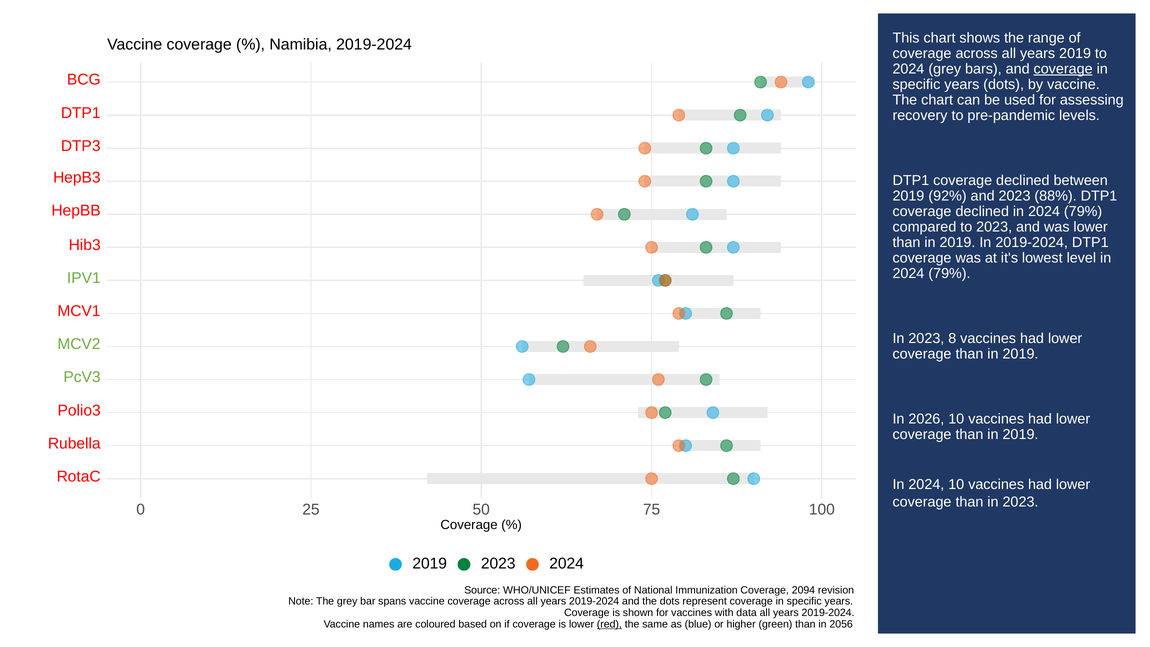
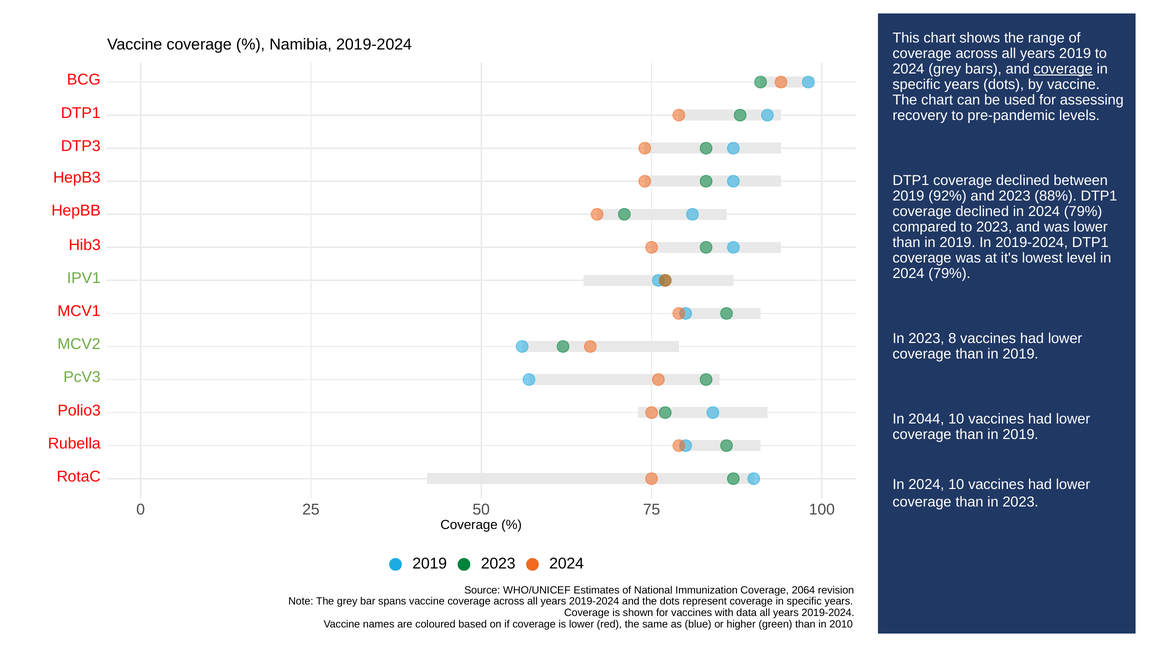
2026: 2026 -> 2044 (926, 419)
2094: 2094 -> 2064 (803, 590)
red underline: present -> none (609, 624)
2056: 2056 -> 2010 (841, 624)
